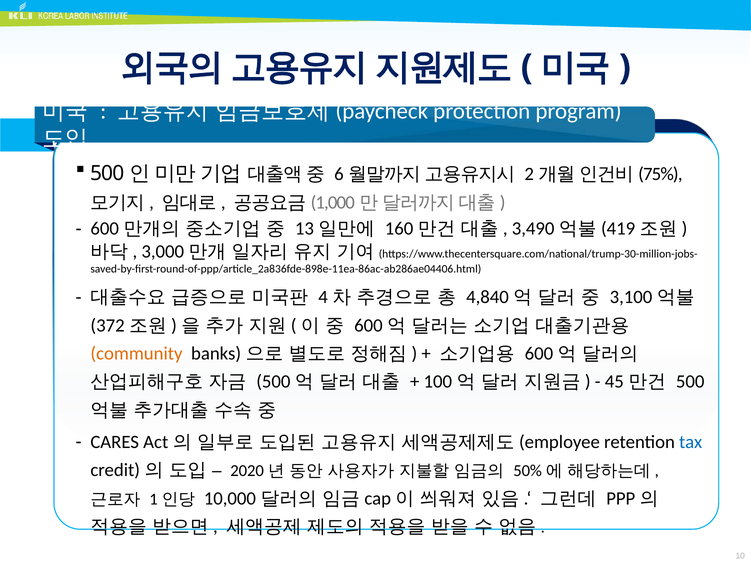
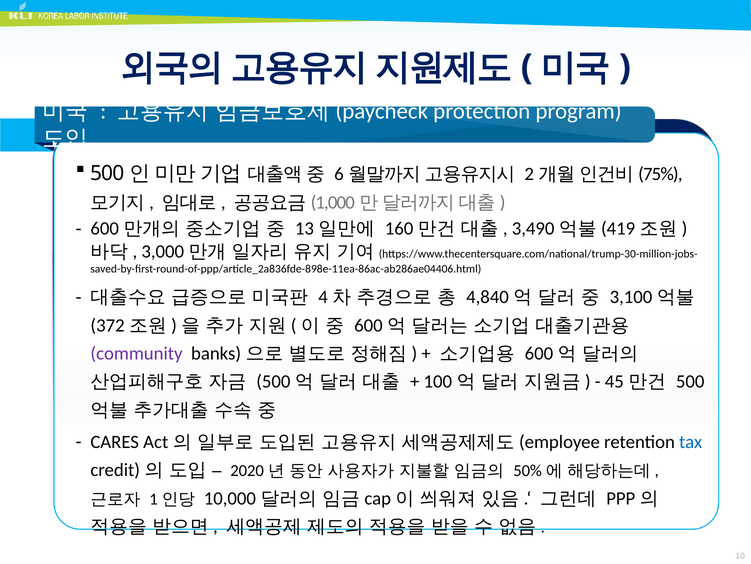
community colour: orange -> purple (137, 353)
